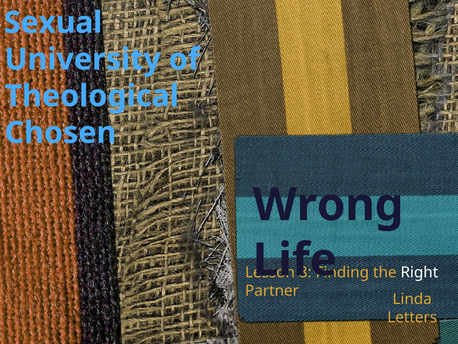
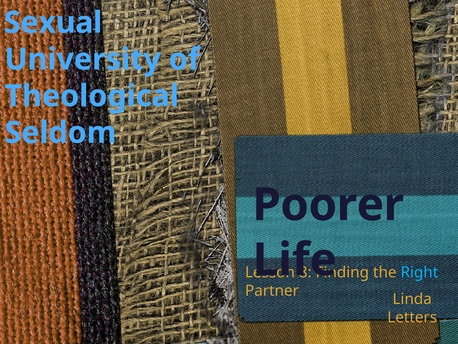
Chosen: Chosen -> Seldom (60, 133)
Wrong: Wrong -> Poorer (328, 205)
Right colour: white -> light blue (419, 272)
